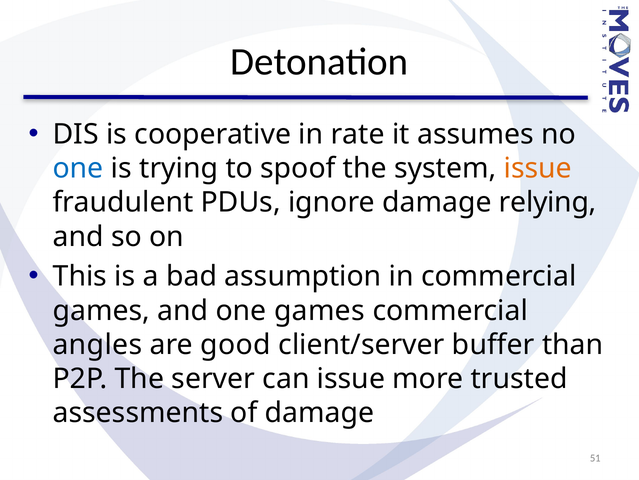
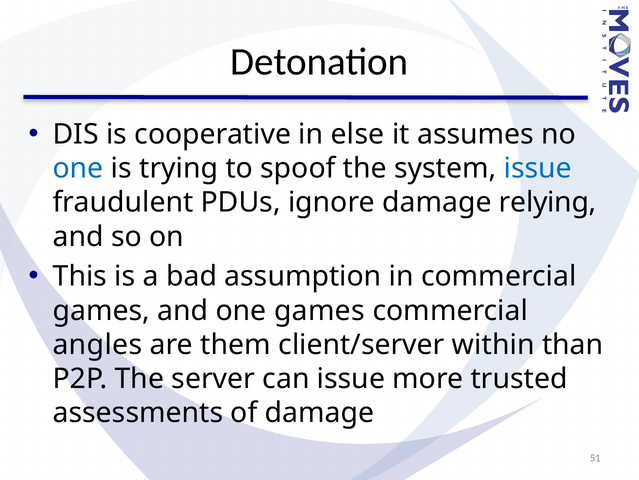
rate: rate -> else (358, 134)
issue colour: orange -> blue (538, 168)
good: good -> them (236, 344)
buffer: buffer -> within (493, 344)
